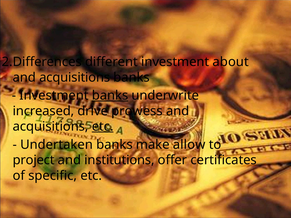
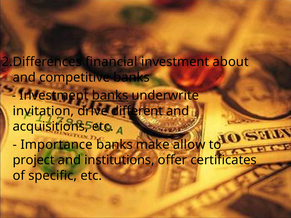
different: different -> financial (111, 62)
acquisitions: acquisitions -> competitive (75, 77)
increased: increased -> invitation (43, 111)
prowess: prowess -> different (137, 111)
etc underline: present -> none (103, 127)
Undertaken: Undertaken -> Importance (57, 145)
